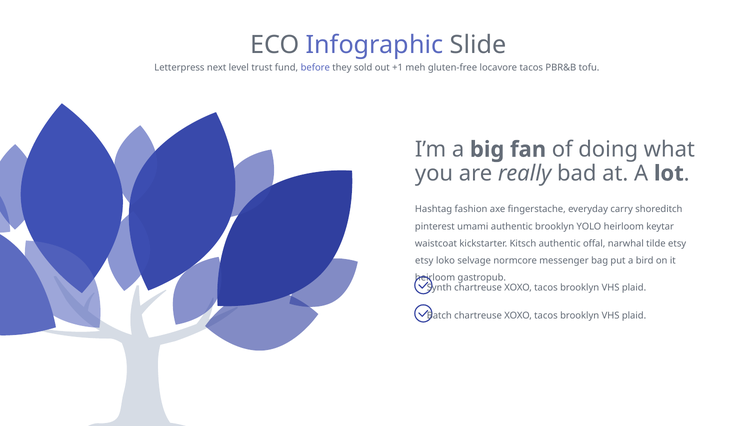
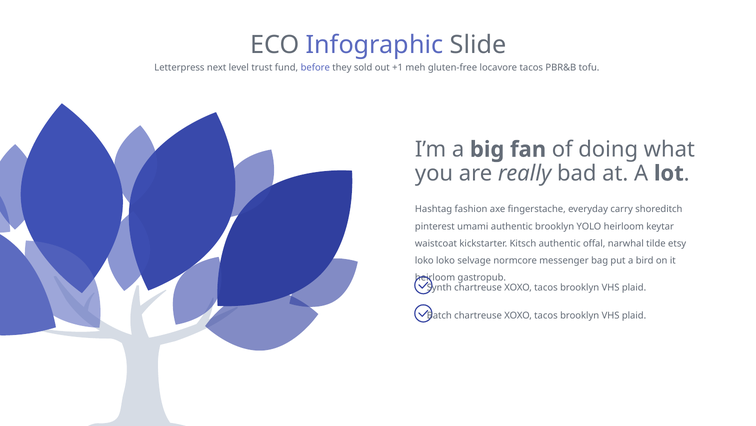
etsy: etsy -> loko (424, 260)
